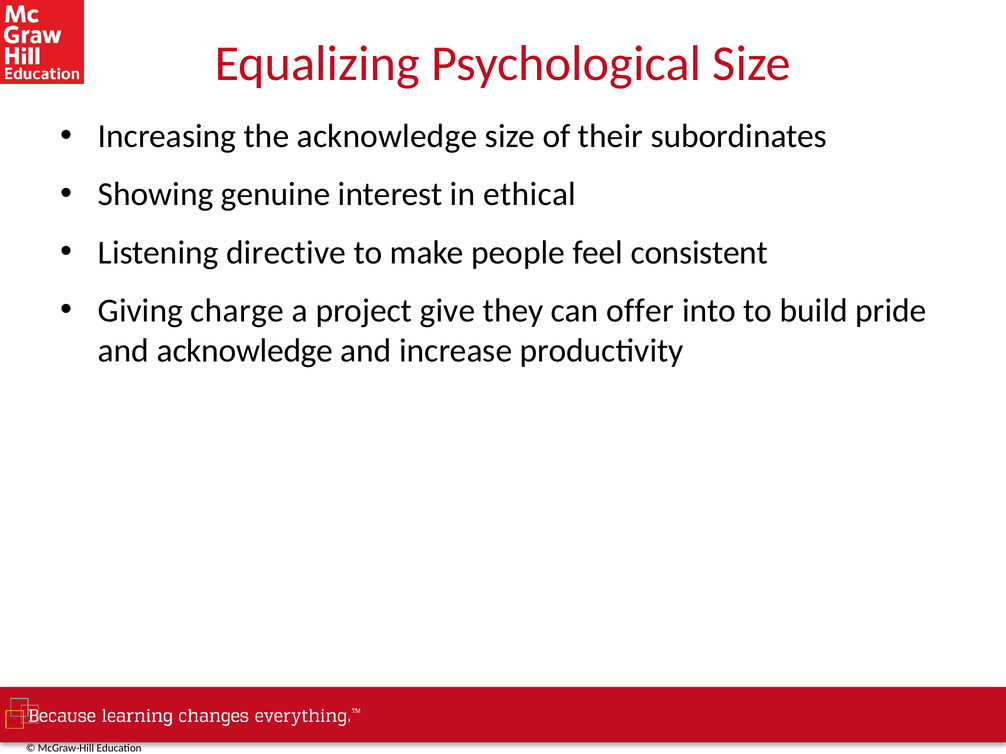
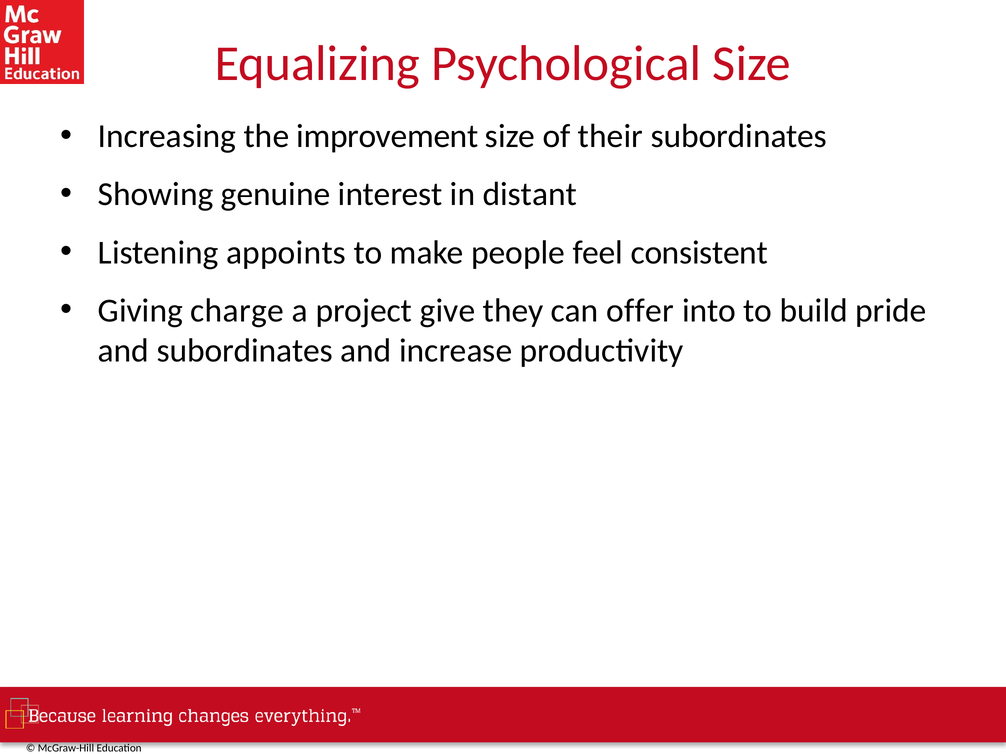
the acknowledge: acknowledge -> improvement (387, 136)
ethical: ethical -> distant (530, 195)
directive: directive -> appoints (286, 253)
and acknowledge: acknowledge -> subordinates (245, 351)
